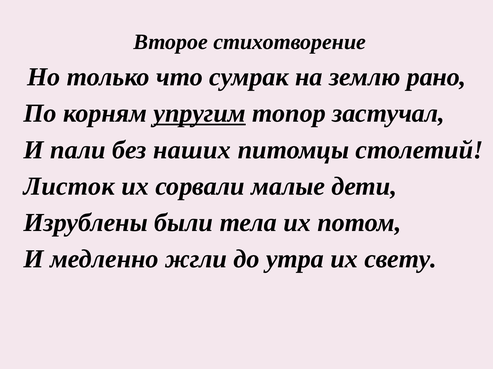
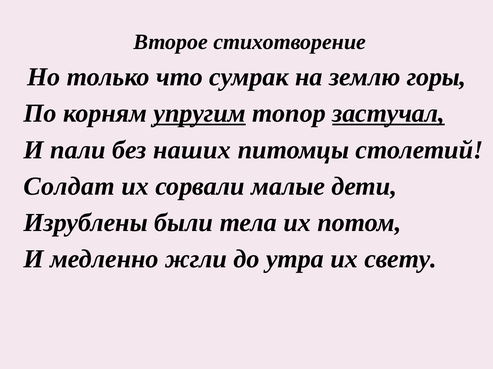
рано: рано -> горы (437, 77)
застучал underline: none -> present (389, 114)
Листок: Листок -> Солдат (69, 187)
